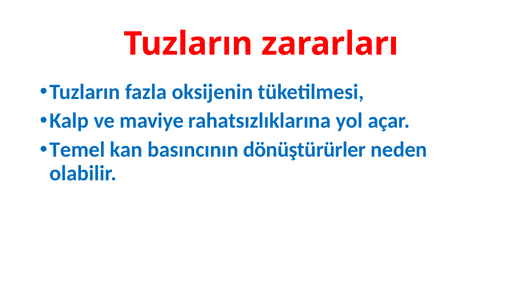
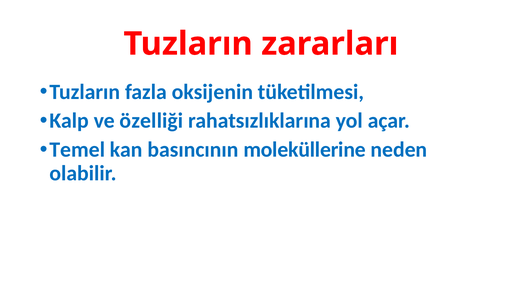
maviye: maviye -> özelliği (151, 121)
dönüştürürler: dönüştürürler -> moleküllerine (305, 150)
